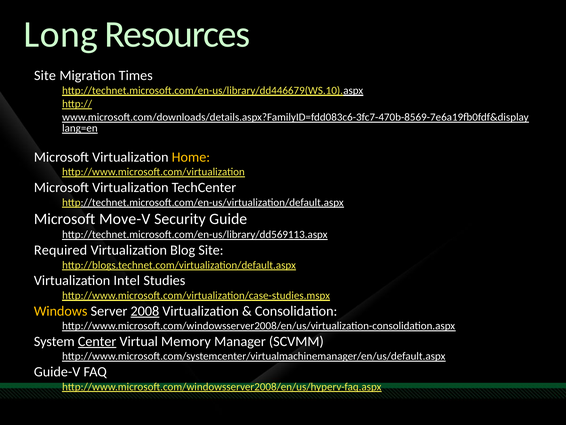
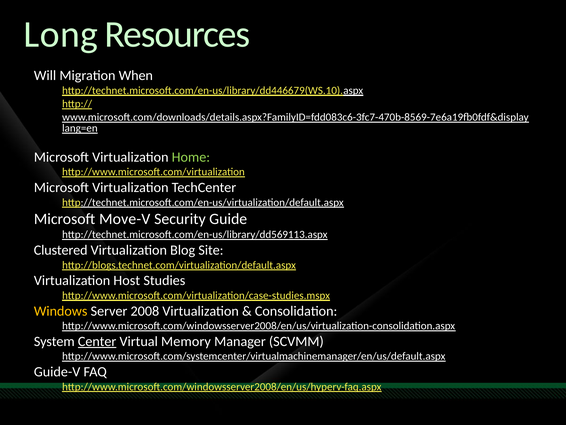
Site: Site -> Will (45, 76)
Times: Times -> When (136, 76)
Home colour: yellow -> light green (191, 157)
Required: Required -> Clustered (61, 250)
Intel: Intel -> Host (127, 280)
2008 underline: present -> none (145, 311)
